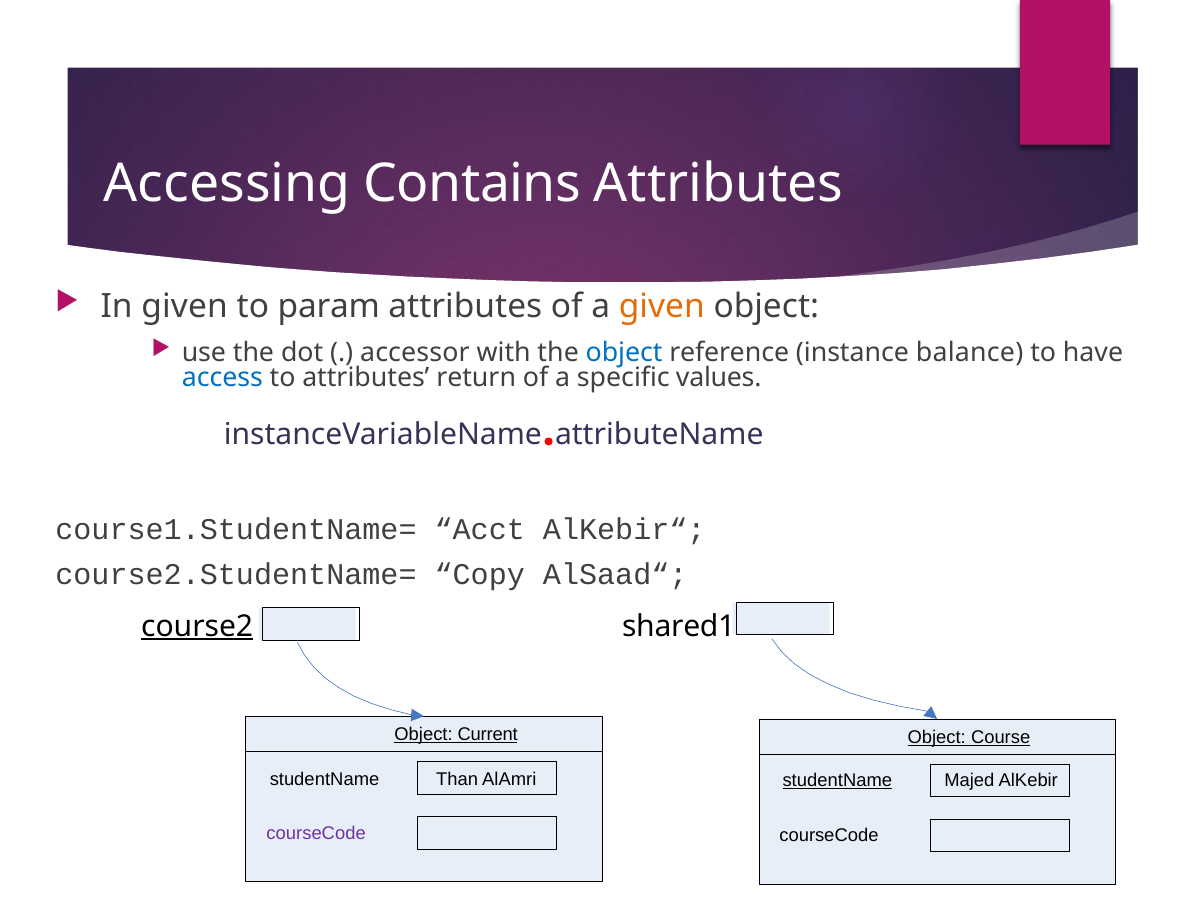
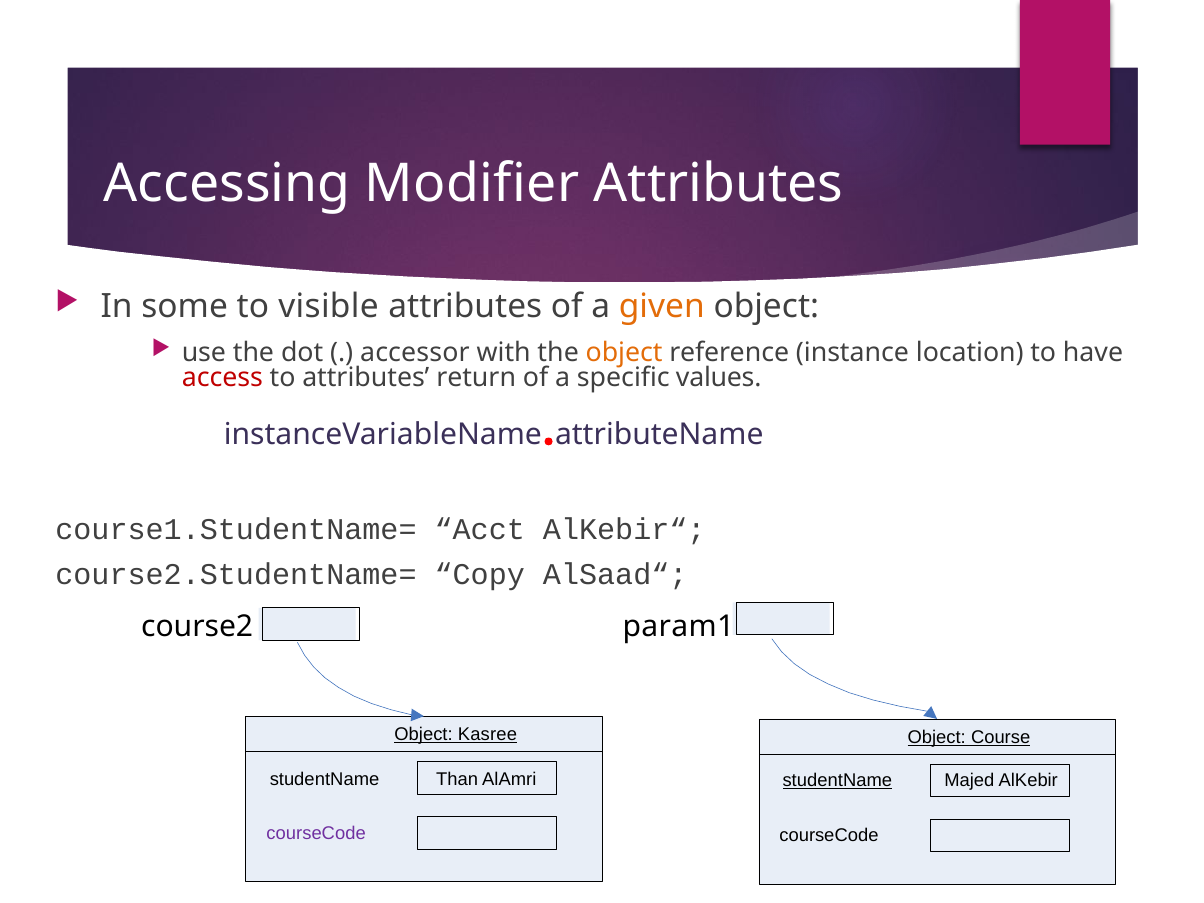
Contains: Contains -> Modifier (472, 184)
In given: given -> some (185, 306)
param: param -> visible (329, 306)
object colour: blue -> orange (624, 352)
balance: balance -> location (970, 352)
access colour: blue -> red (222, 378)
course2 underline: present -> none (197, 626)
shared1: shared1 -> param1 (678, 626)
Current: Current -> Kasree (487, 734)
